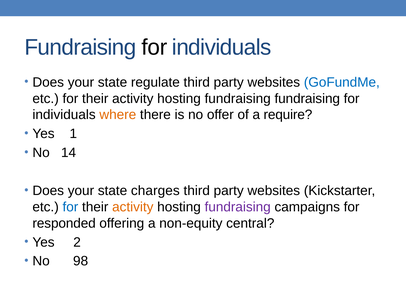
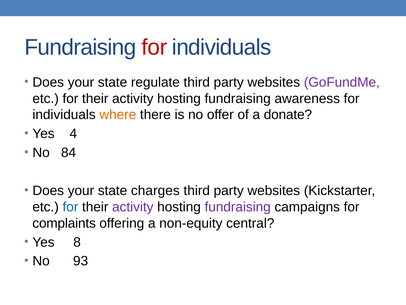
for colour: black -> red (154, 47)
GoFundMe colour: blue -> purple (342, 82)
fundraising fundraising: fundraising -> awareness (307, 98)
require: require -> donate (288, 115)
1: 1 -> 4 (73, 134)
14: 14 -> 84 (69, 153)
activity colour: orange -> purple (133, 207)
responded: responded -> complaints (64, 223)
2: 2 -> 8 (77, 242)
98: 98 -> 93 (81, 261)
